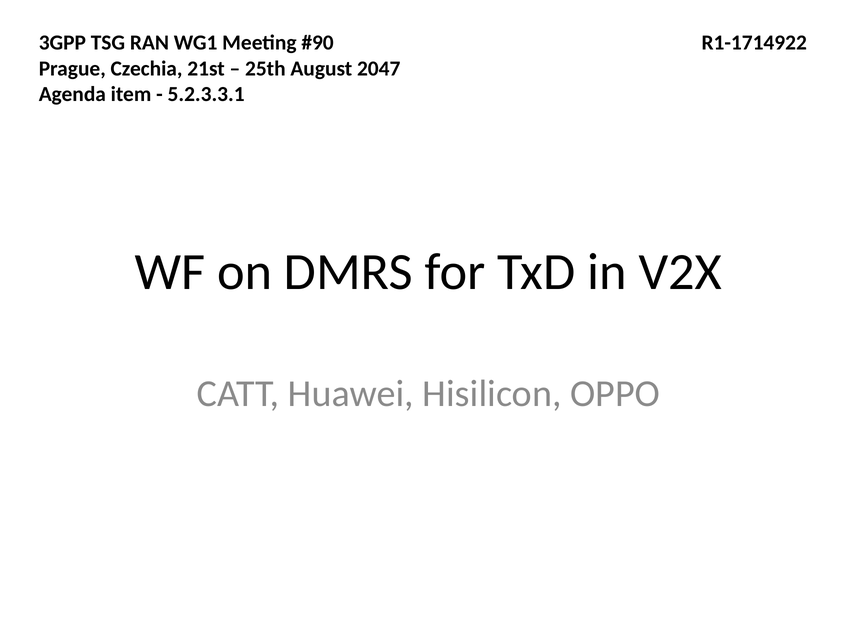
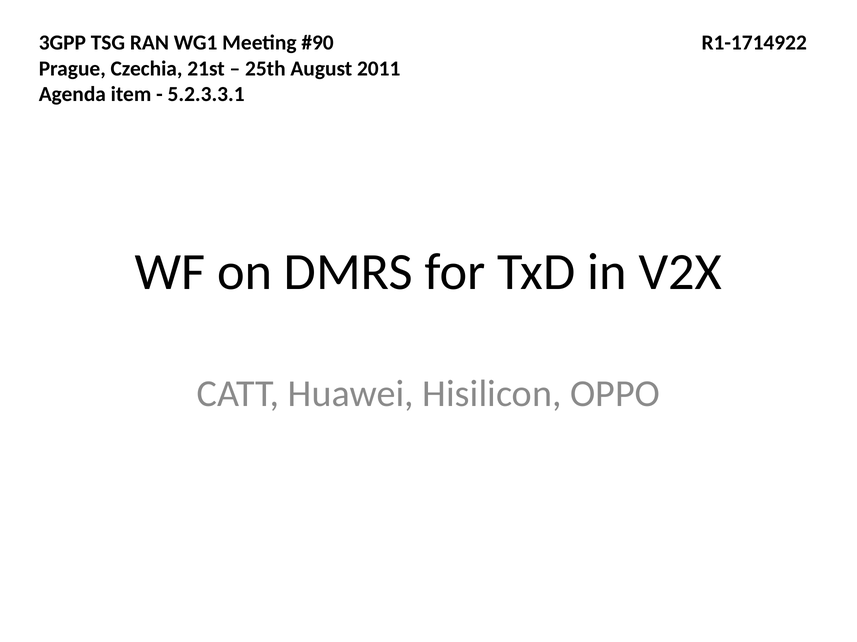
2047: 2047 -> 2011 (379, 69)
